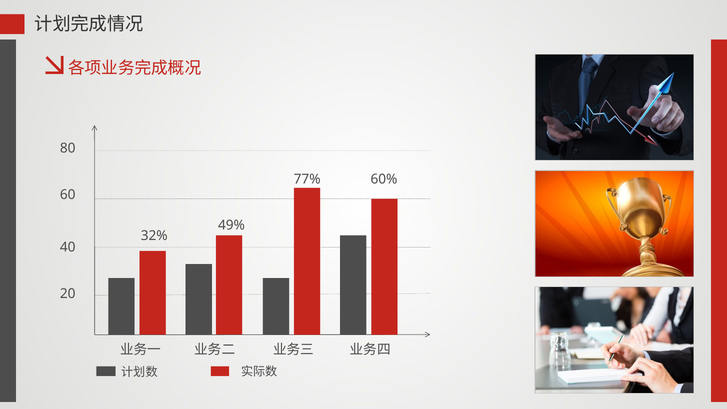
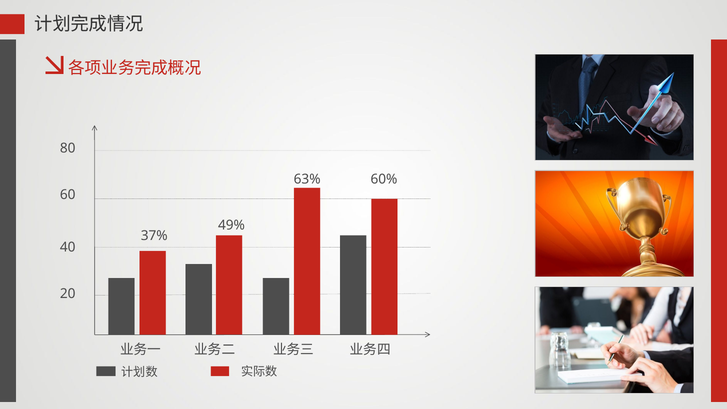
77%: 77% -> 63% (307, 179)
32%: 32% -> 37% (154, 235)
